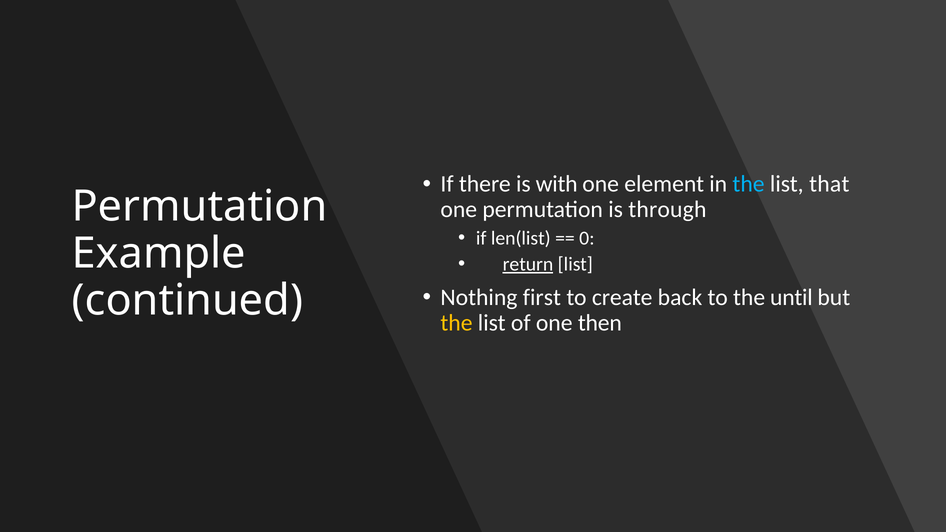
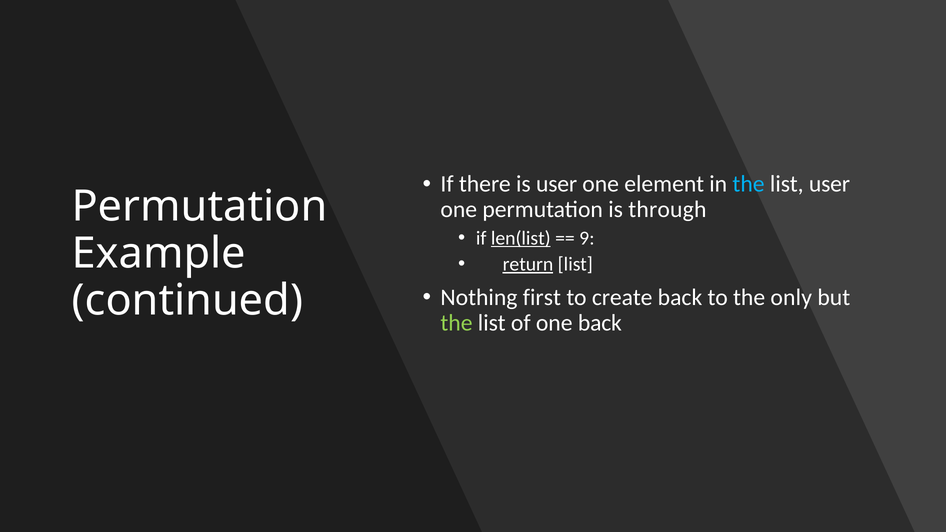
is with: with -> user (557, 184)
list that: that -> user (829, 184)
len(list underline: none -> present (521, 238)
0: 0 -> 9 (587, 238)
until: until -> only (791, 298)
the colour: yellow -> light green (457, 323)
one then: then -> back (600, 323)
